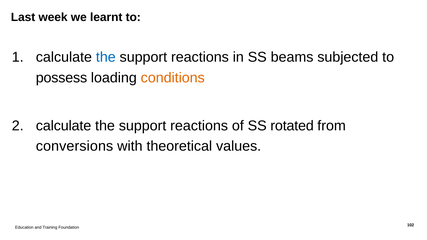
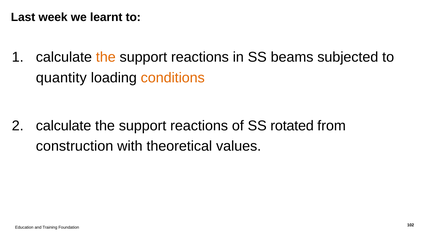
the colour: blue -> orange (106, 57)
possess: possess -> quantity (61, 78)
conversions: conversions -> construction (75, 146)
